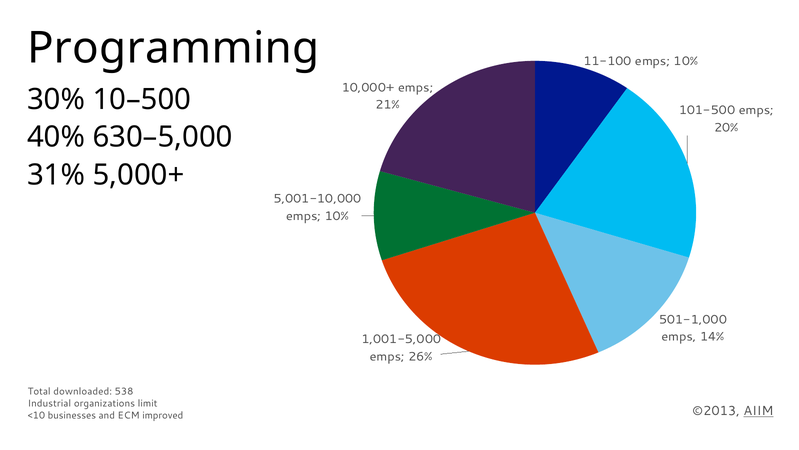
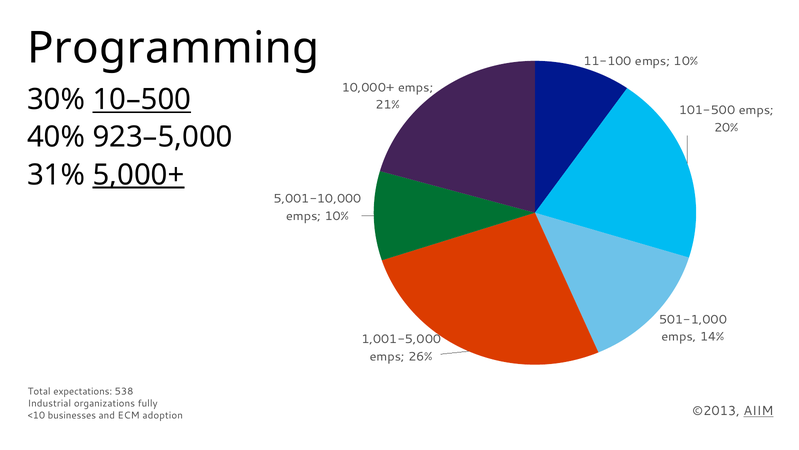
10–500 underline: none -> present (142, 99)
630–5,000: 630–5,000 -> 923–5,000 (163, 137)
5,000+ underline: none -> present (139, 175)
downloaded: downloaded -> expectations (83, 391)
limit: limit -> fully (148, 403)
improved: improved -> adoption (163, 415)
